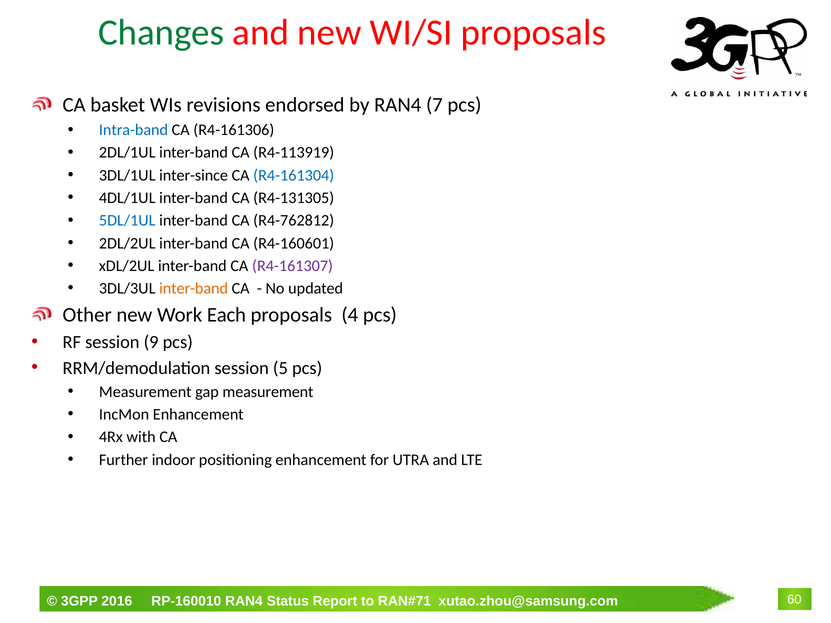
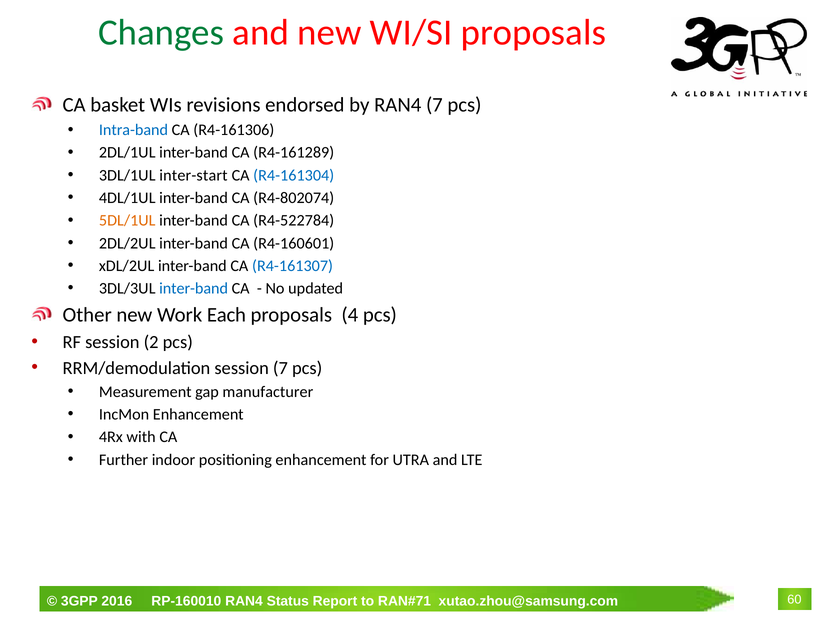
R4-113919: R4-113919 -> R4-161289 (294, 153)
inter-since: inter-since -> inter-start (193, 175)
R4-131305: R4-131305 -> R4-802074 (294, 198)
5DL/1UL colour: blue -> orange (127, 221)
R4-762812: R4-762812 -> R4-522784 (294, 221)
R4-161307 colour: purple -> blue (293, 266)
inter-band colour: orange -> blue (194, 289)
9: 9 -> 2 (151, 342)
session 5: 5 -> 7 (280, 368)
gap measurement: measurement -> manufacturer (268, 392)
